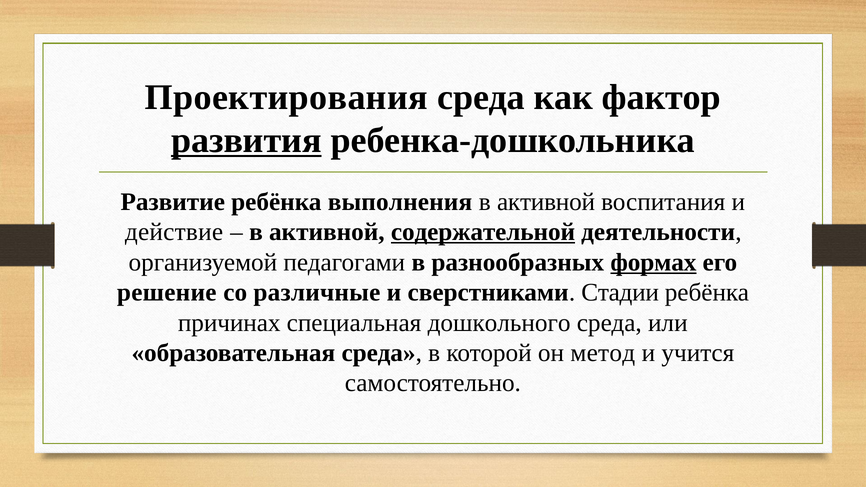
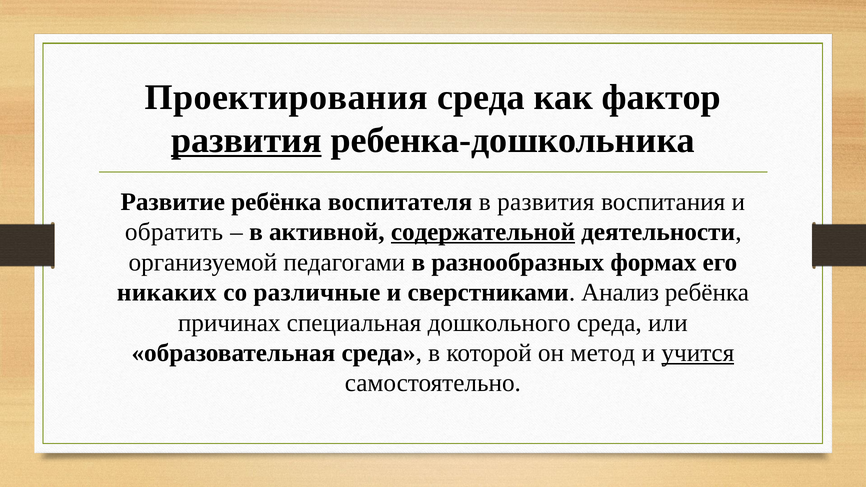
выполнения: выполнения -> воспитателя (400, 202)
активной: активной -> развития (546, 202)
действие: действие -> обратить (174, 232)
формах underline: present -> none (653, 262)
решение: решение -> никаких (167, 293)
Стадии: Стадии -> Анализ (620, 293)
учится underline: none -> present (698, 353)
